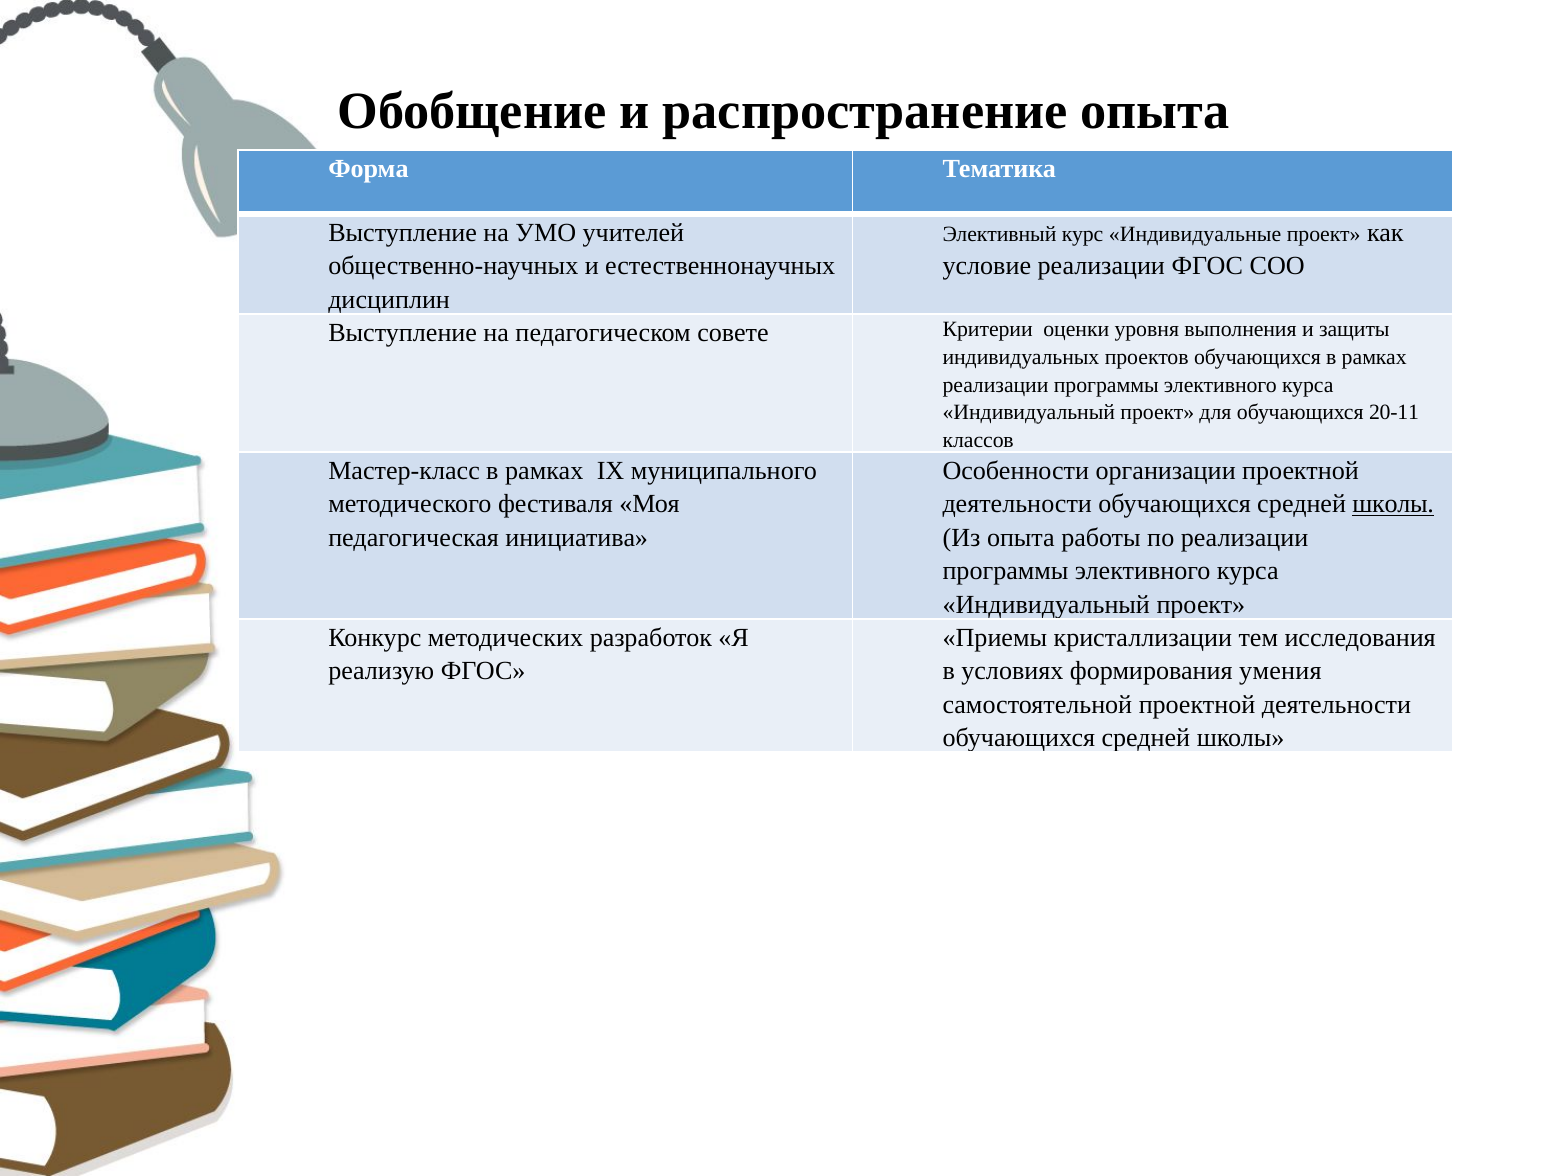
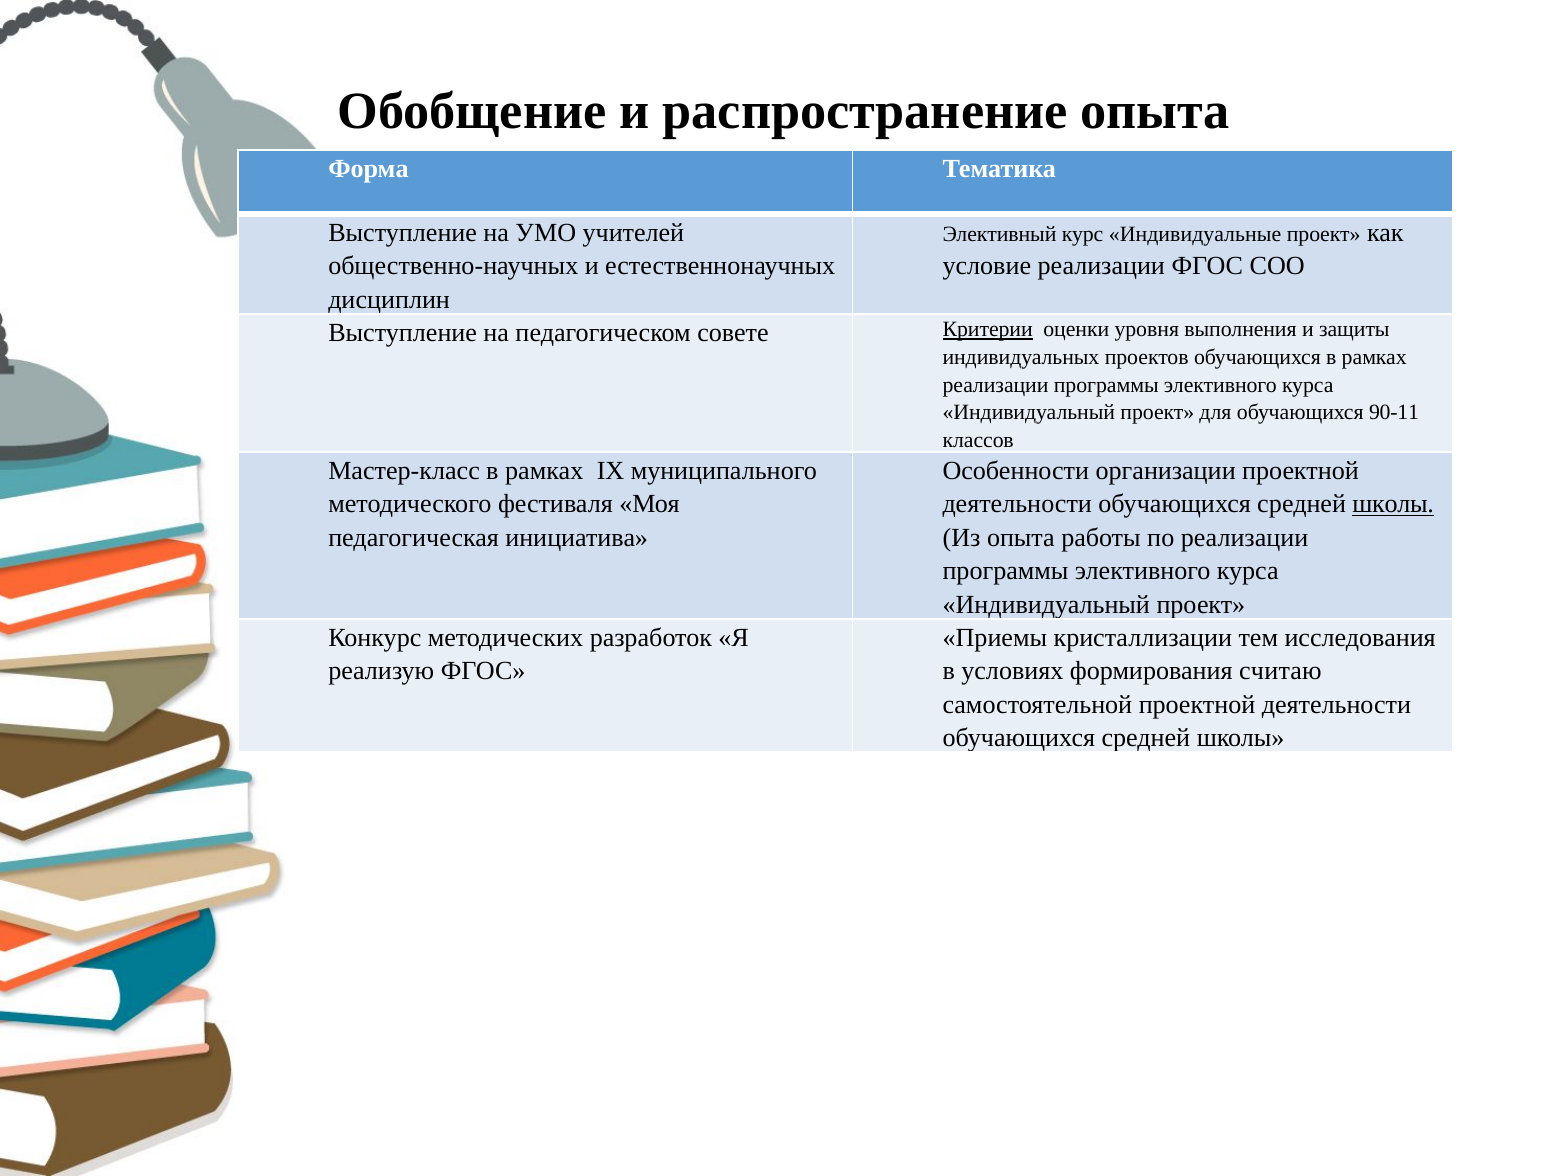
Критерии underline: none -> present (988, 330)
20-11: 20-11 -> 90-11 (1394, 413)
умения: умения -> считаю (1280, 671)
